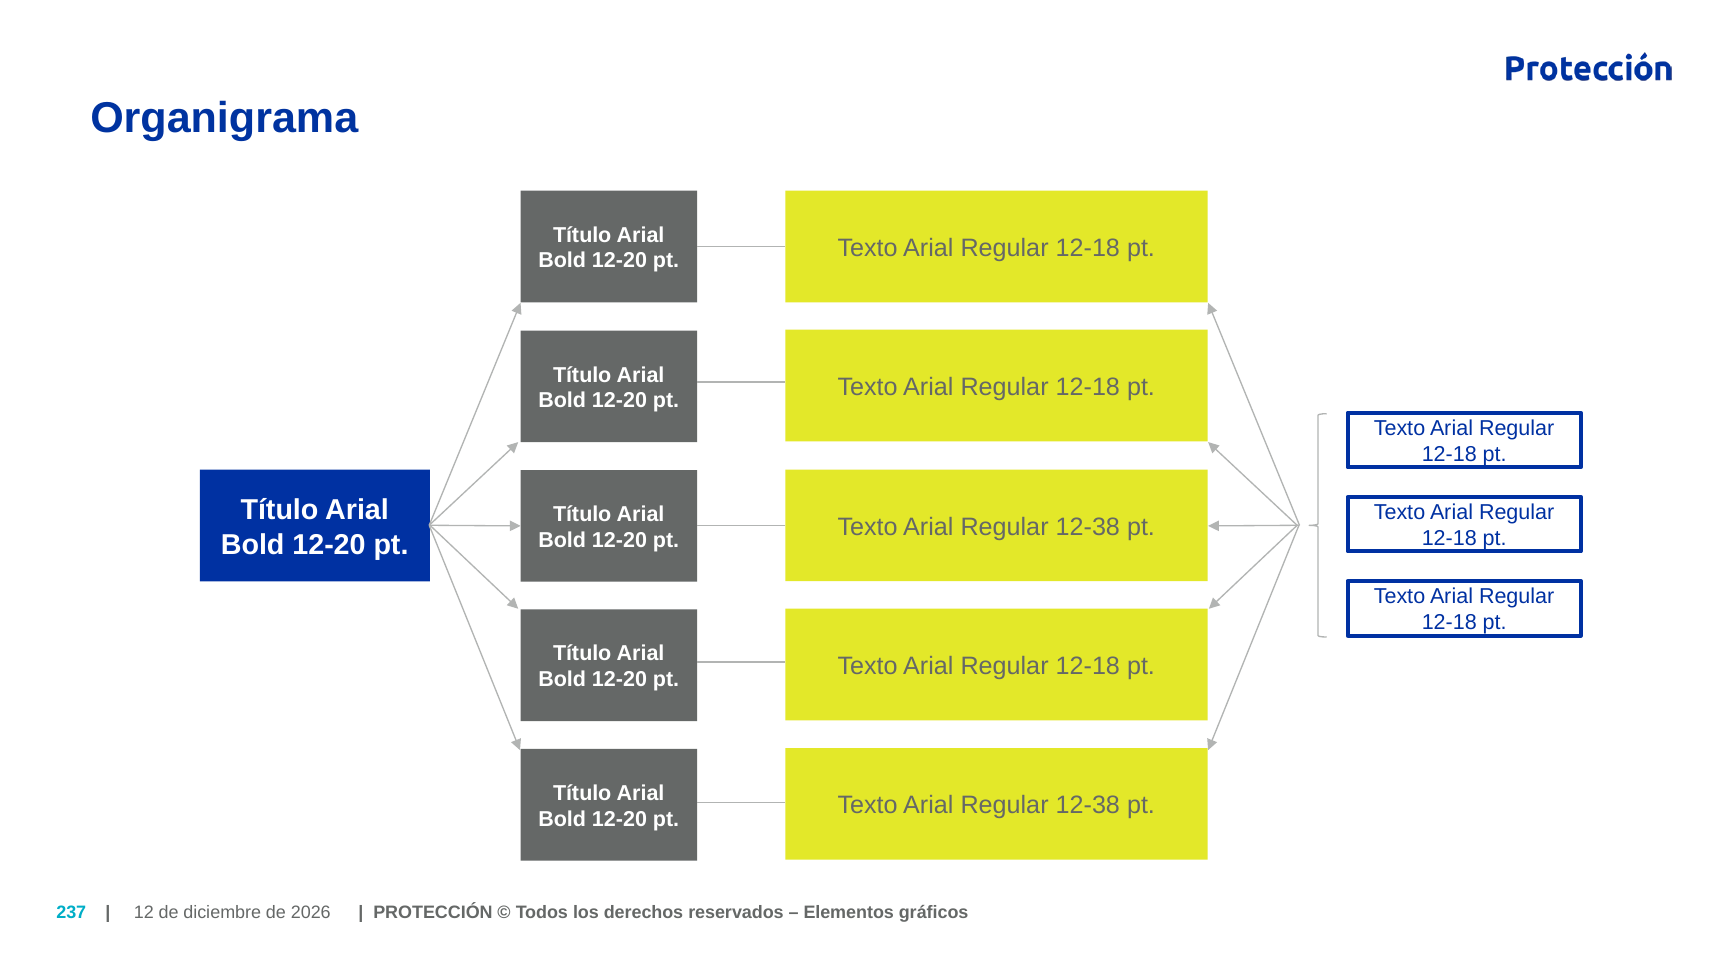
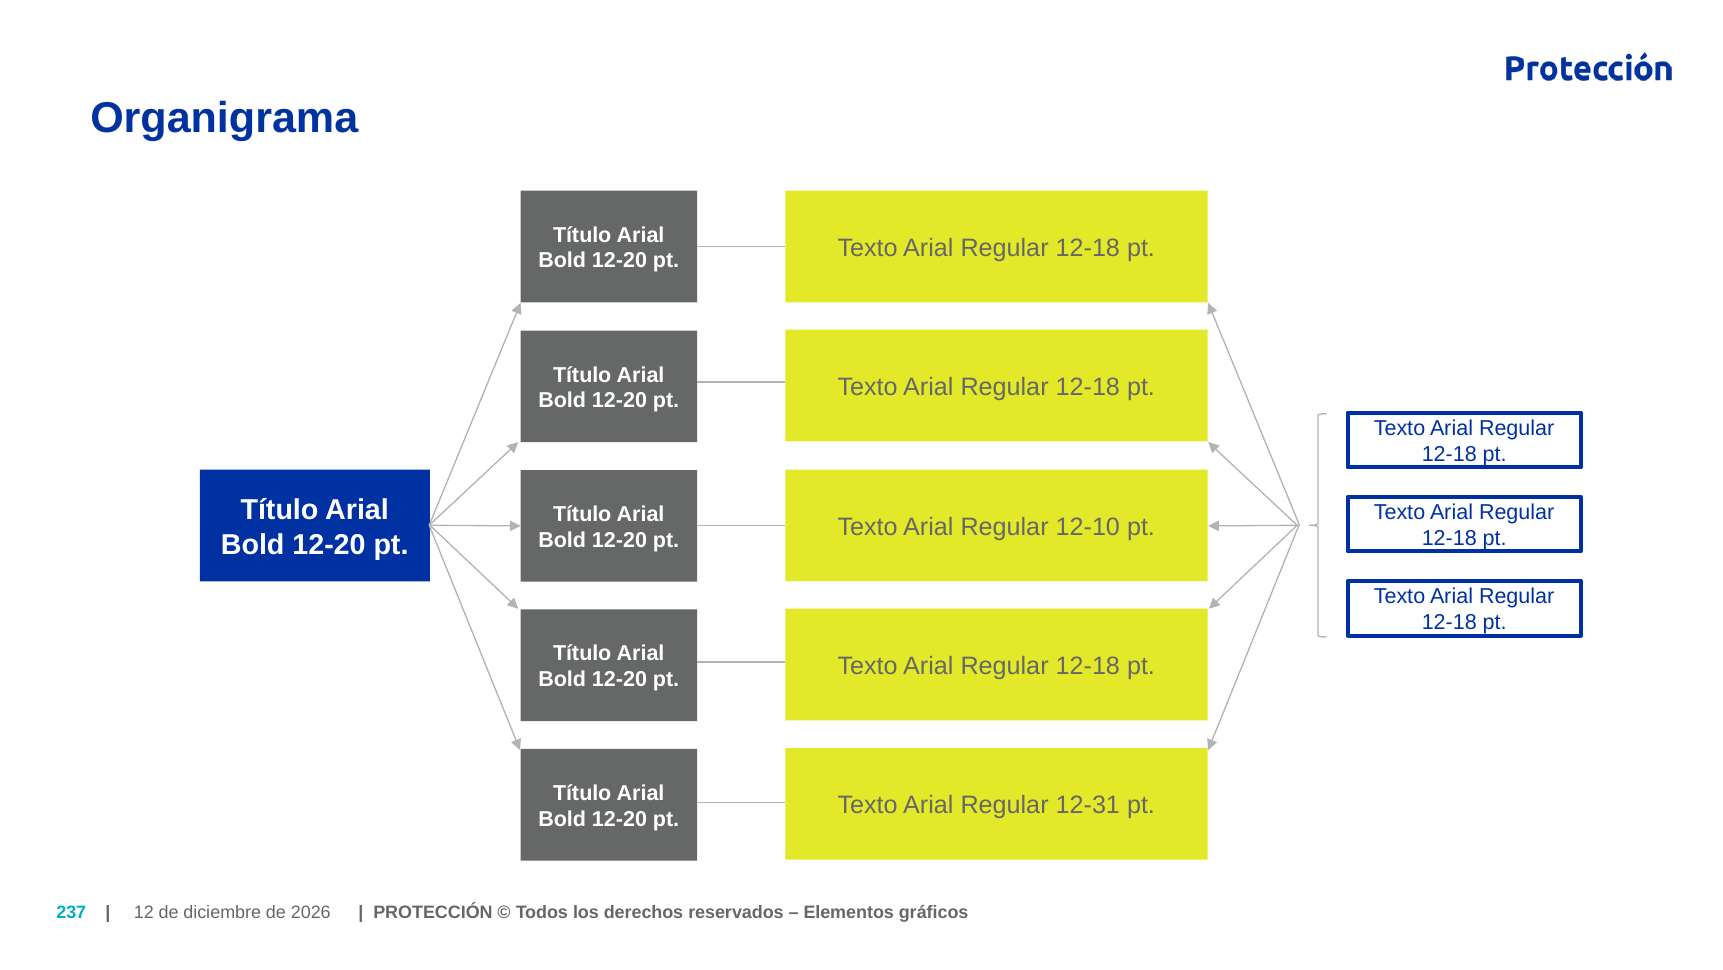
12-38: 12-38 -> 12-10 (1088, 527)
12-38: 12-38 -> 12-31 (1088, 805)
